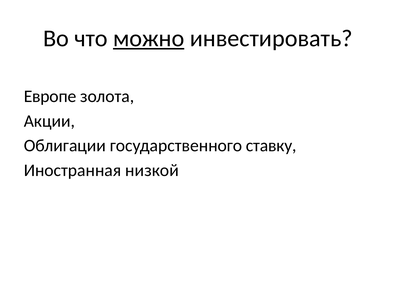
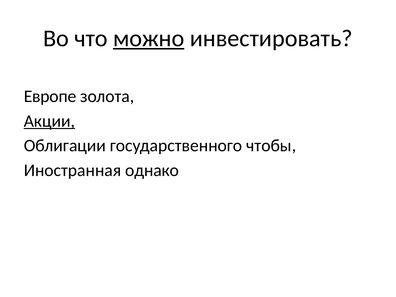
Акции underline: none -> present (49, 121)
ставку: ставку -> чтобы (271, 146)
низкой: низкой -> однако (152, 170)
